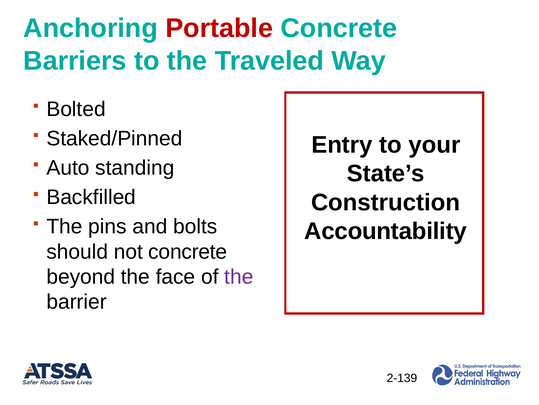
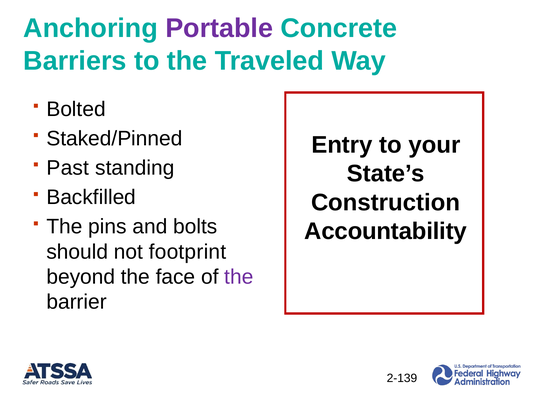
Portable colour: red -> purple (219, 28)
Auto: Auto -> Past (68, 168)
not concrete: concrete -> footprint (188, 251)
